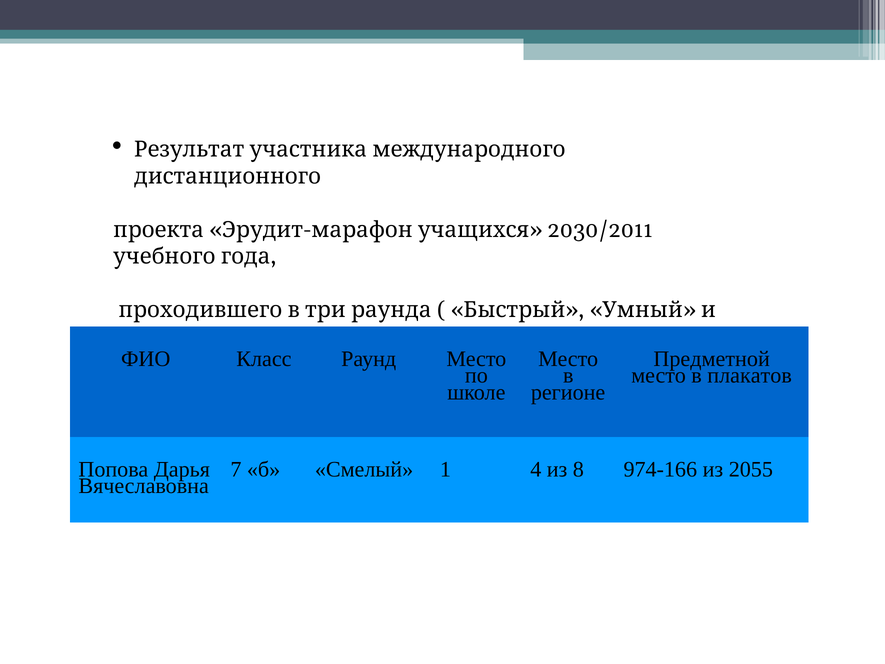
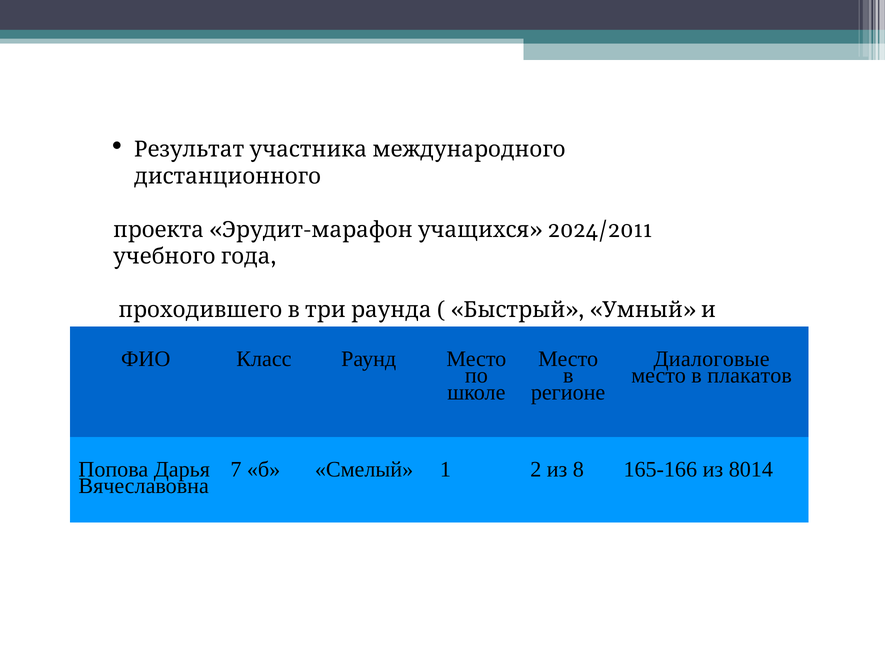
2030/2011: 2030/2011 -> 2024/2011 (600, 230)
Предметной: Предметной -> Диалоговые (712, 359)
4: 4 -> 2 (536, 469)
974-166: 974-166 -> 165-166 (660, 469)
2055: 2055 -> 8014 (751, 469)
